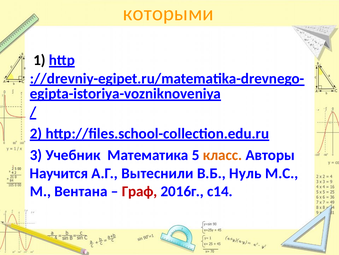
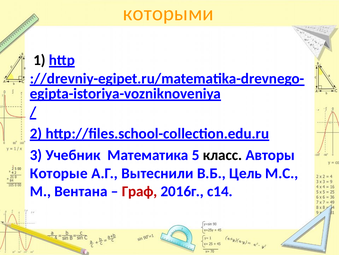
класс colour: orange -> black (223, 155)
Научится: Научится -> Которые (59, 173)
Нуль: Нуль -> Цель (246, 173)
